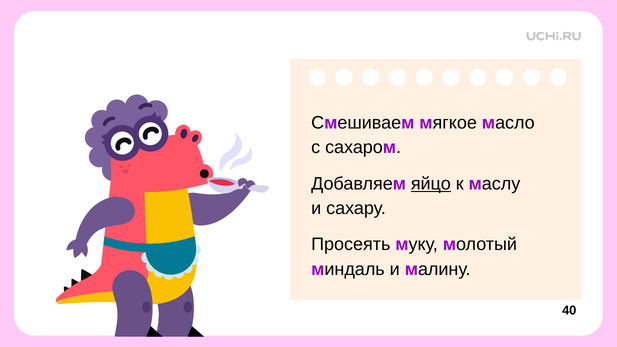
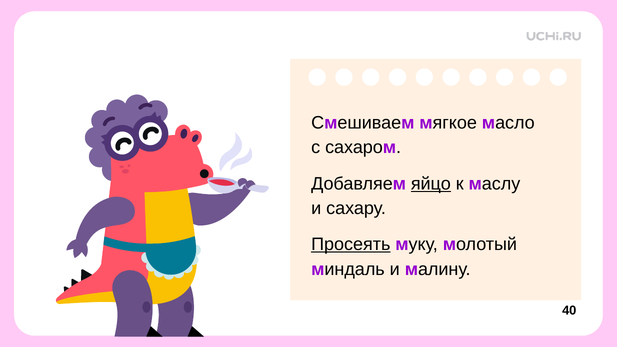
Просеять underline: none -> present (351, 245)
